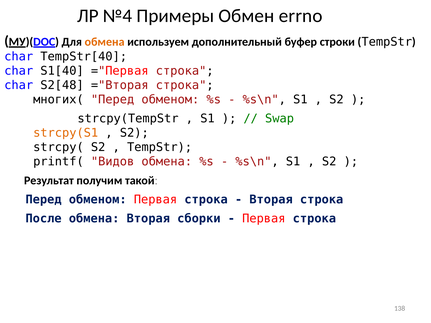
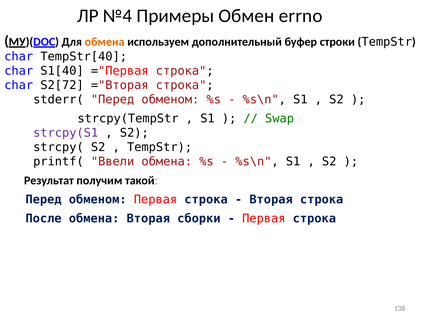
S2[48: S2[48 -> S2[72 (62, 85)
многих(: многих( -> stderr( (58, 100)
strcpy(S1 colour: orange -> purple (66, 133)
Видов: Видов -> Ввели (113, 162)
